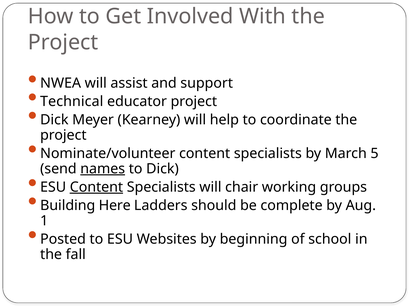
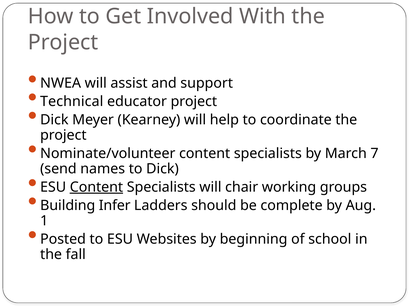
5: 5 -> 7 (375, 153)
names underline: present -> none (103, 169)
Here: Here -> Infer (115, 205)
